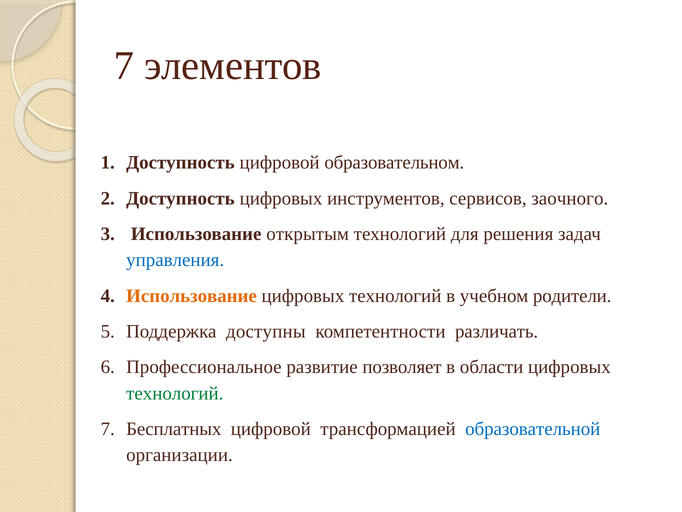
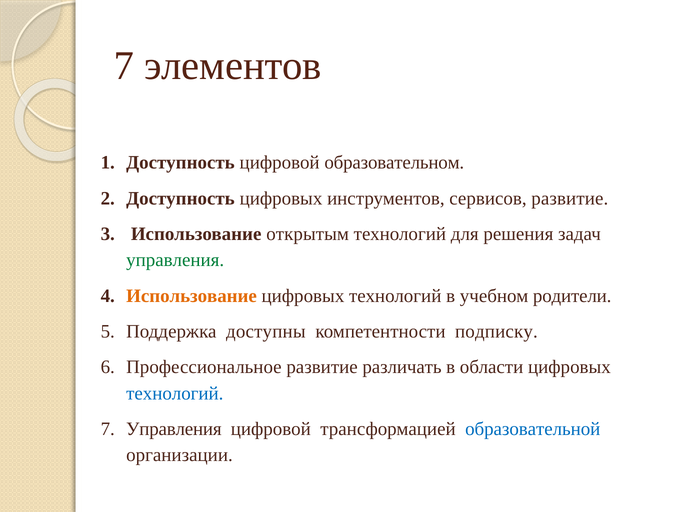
сервисов заочного: заочного -> развитие (570, 198)
управления colour: blue -> green (175, 260)
различать: различать -> подписку (496, 331)
позволяет: позволяет -> различать (402, 367)
технологий colour: green -> blue (175, 393)
7 Бесплатных: Бесплатных -> Управления (174, 429)
